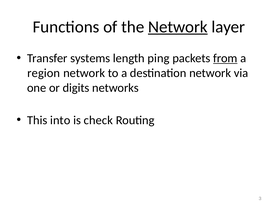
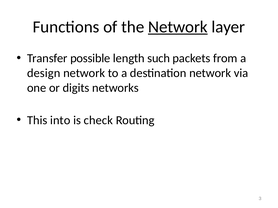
systems: systems -> possible (90, 58)
ping: ping -> such (159, 58)
from underline: present -> none (225, 58)
region: region -> design (44, 73)
